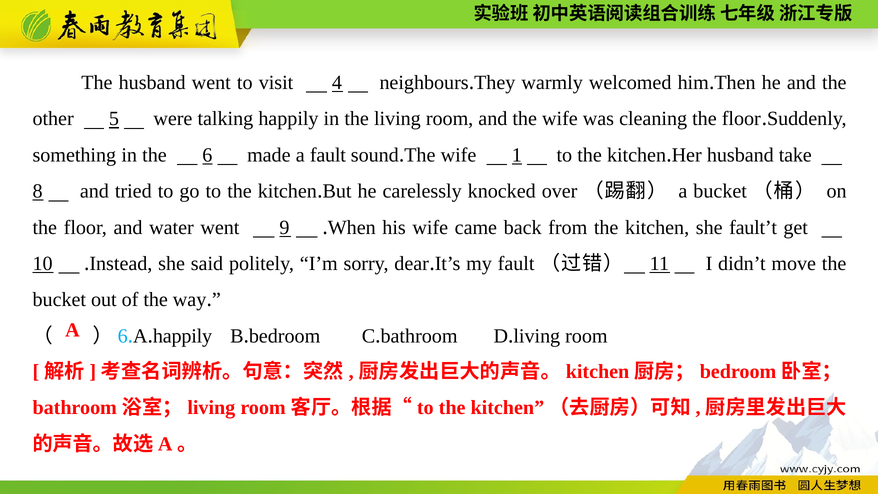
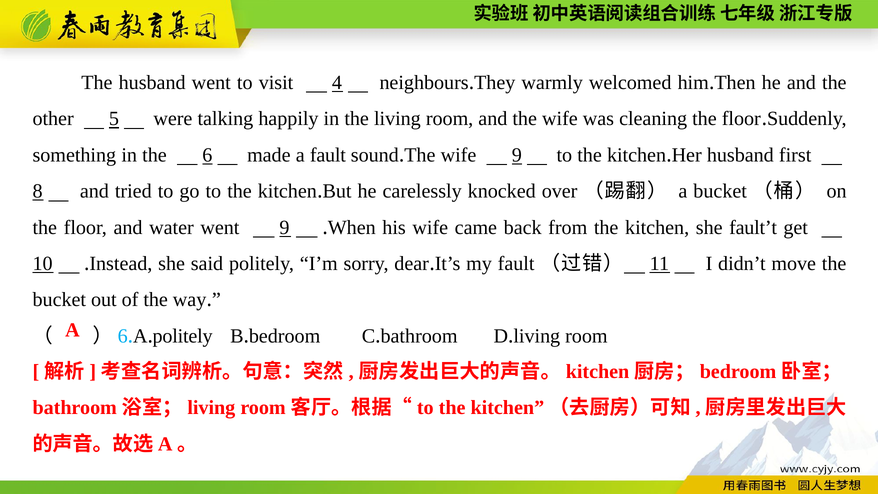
wife 1: 1 -> 9 (517, 155)
take: take -> first (795, 155)
happily: happily -> politely (183, 336)
